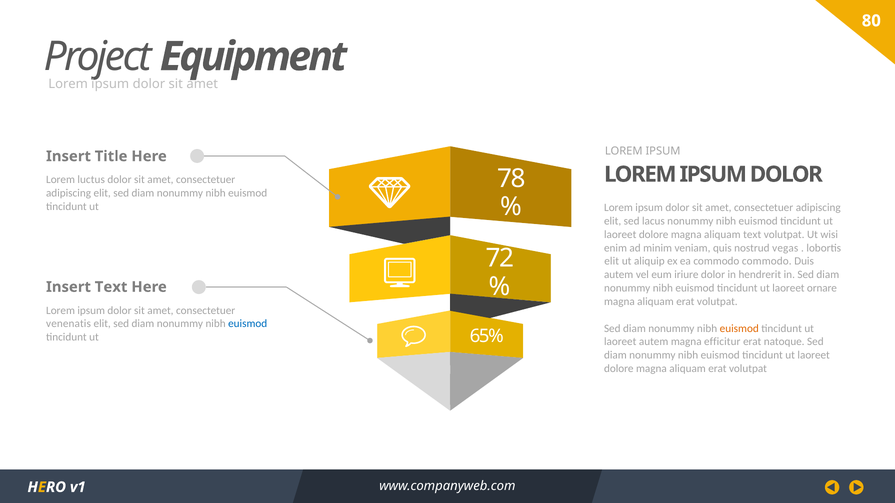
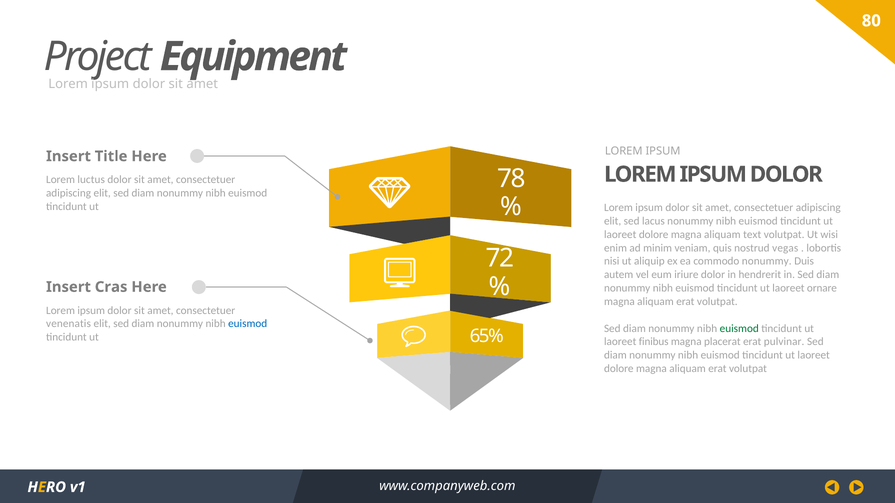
elit: elit -> nisi (612, 261)
commodo commodo: commodo -> nonummy (767, 261)
Insert Text: Text -> Cras (111, 287)
euismod colour: orange -> green (739, 329)
laoreet autem: autem -> finibus (654, 342)
efficitur: efficitur -> placerat (722, 342)
natoque: natoque -> pulvinar (784, 342)
